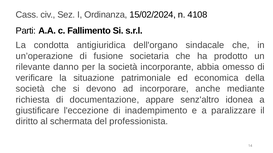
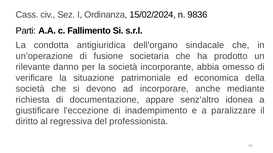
4108: 4108 -> 9836 (197, 15)
schermata: schermata -> regressiva (71, 122)
